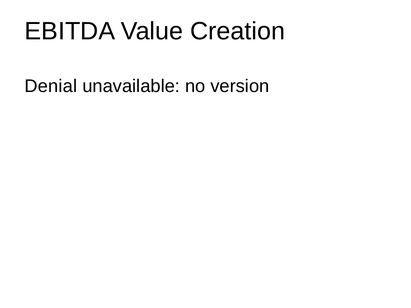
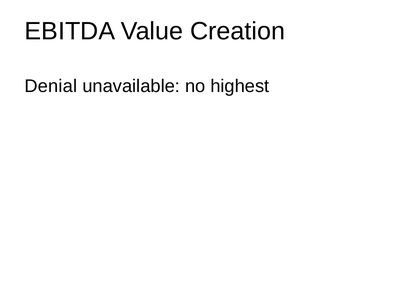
version: version -> highest (240, 86)
